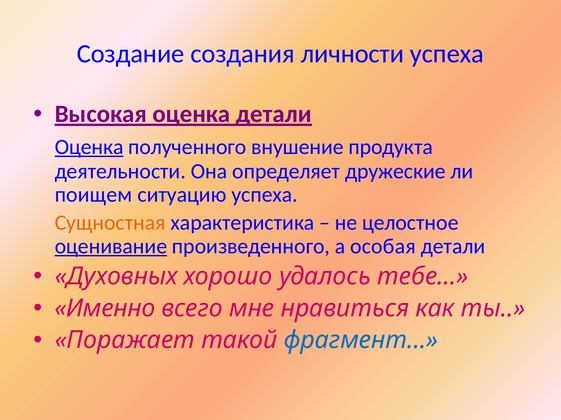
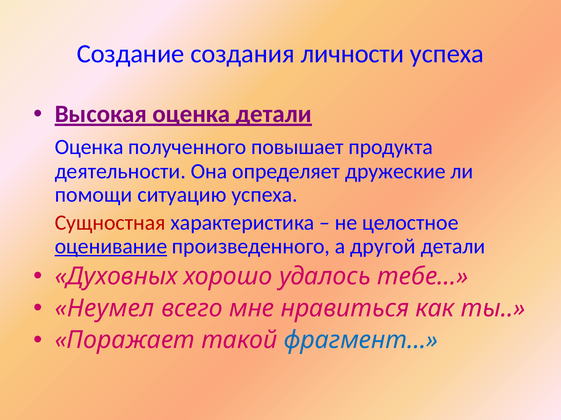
Оценка underline: present -> none (89, 147)
внушение: внушение -> повышает (297, 147)
поищем: поищем -> помощи (94, 195)
Сущностная colour: orange -> red (110, 223)
особая: особая -> другой (383, 247)
Именно: Именно -> Неумел (105, 309)
